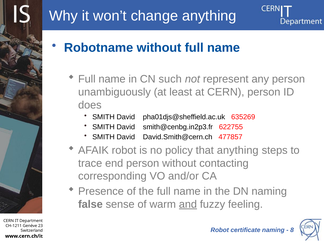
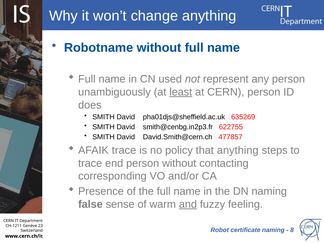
such: such -> used (170, 79)
least underline: none -> present (181, 92)
AFAIK robot: robot -> trace (124, 150)
